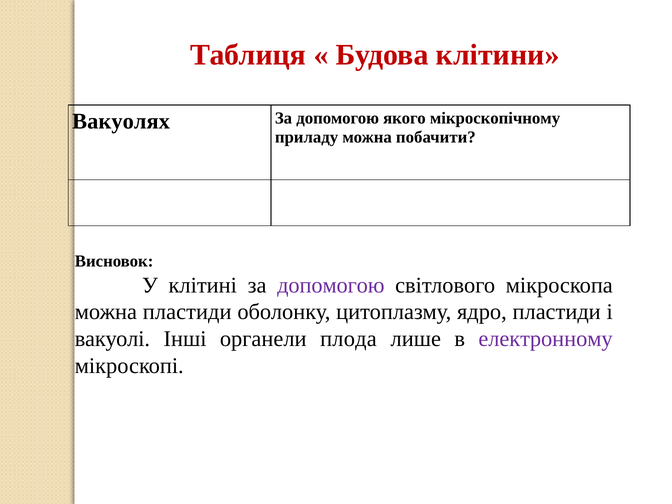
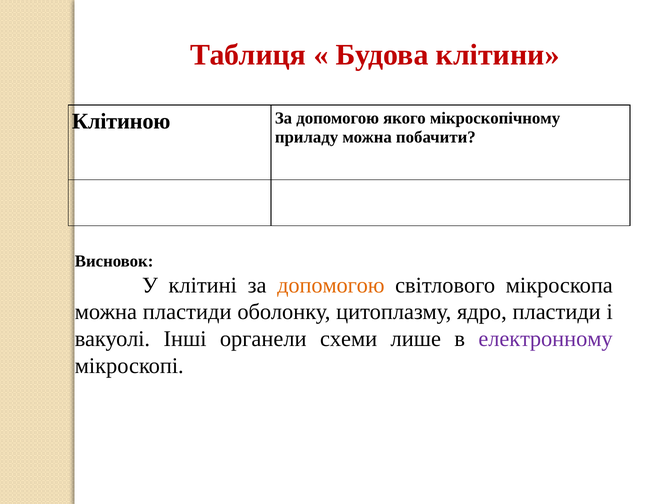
Вакуолях: Вакуолях -> Клітиною (121, 122)
допомогою colour: purple -> orange (331, 285)
плода: плода -> схеми (349, 339)
